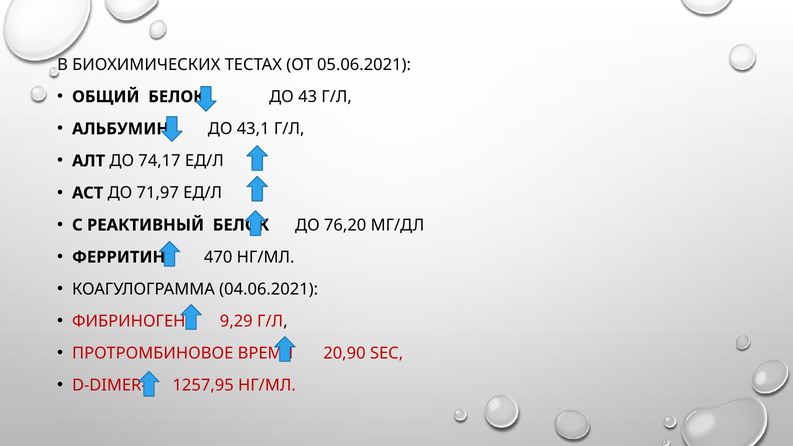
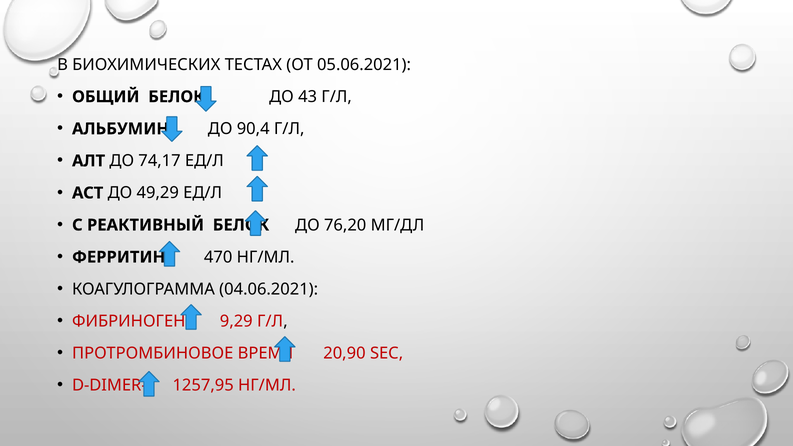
43,1: 43,1 -> 90,4 (253, 129)
71,97: 71,97 -> 49,29 (158, 193)
